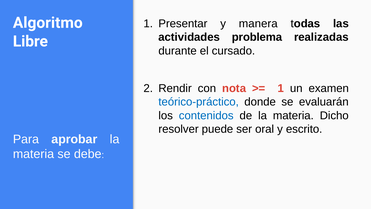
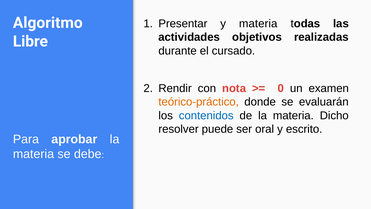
y manera: manera -> materia (258, 24)
problema: problema -> objetivos (257, 37)
1: 1 -> 0 (281, 88)
teórico-práctico colour: blue -> orange (199, 102)
